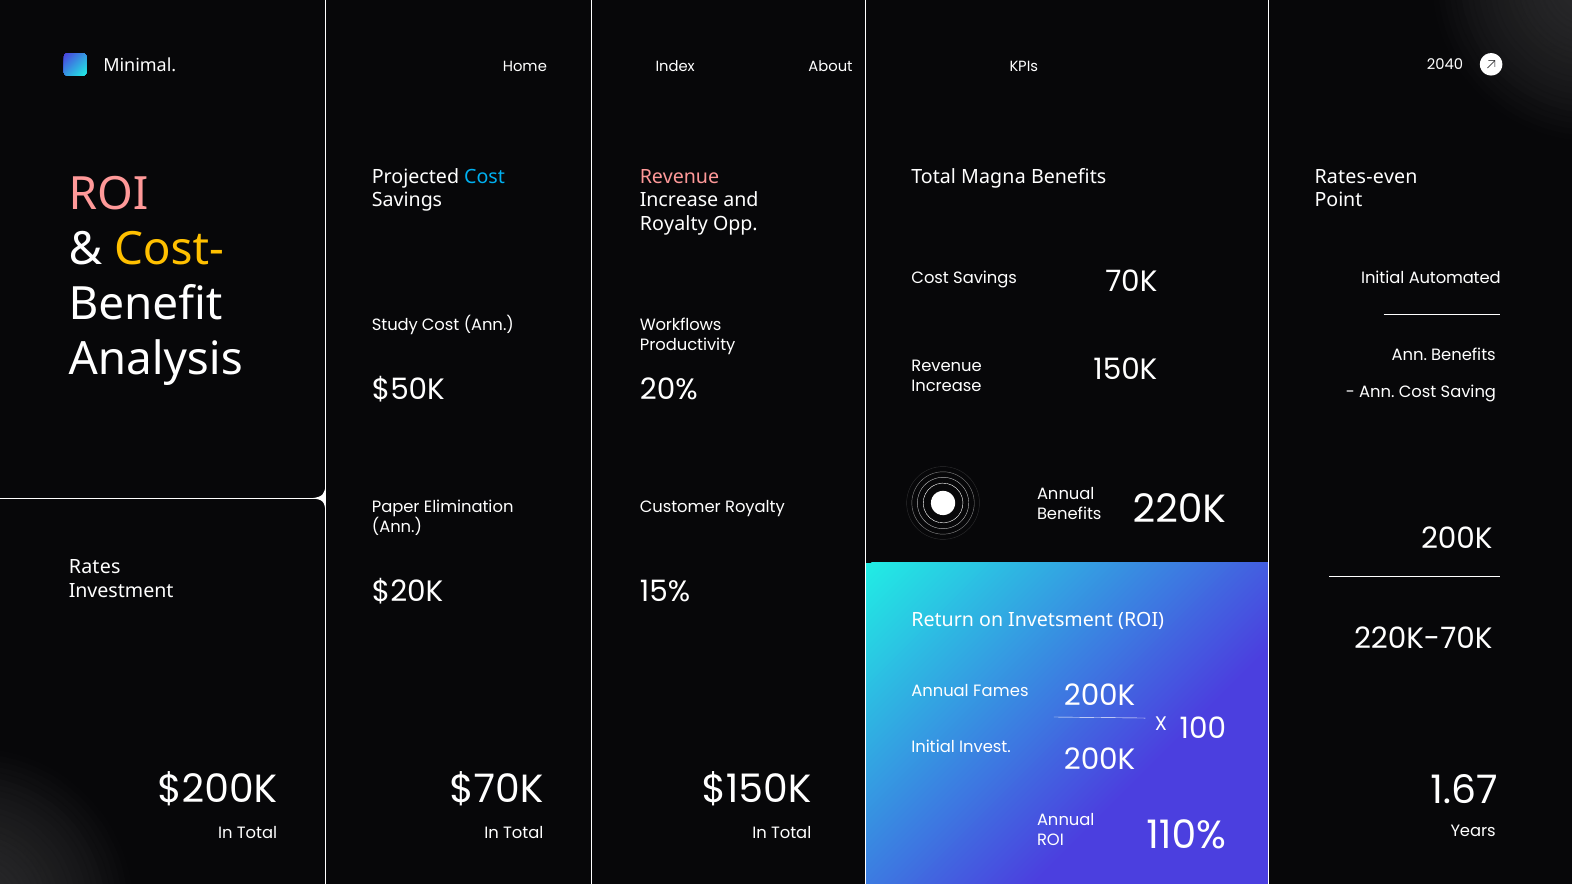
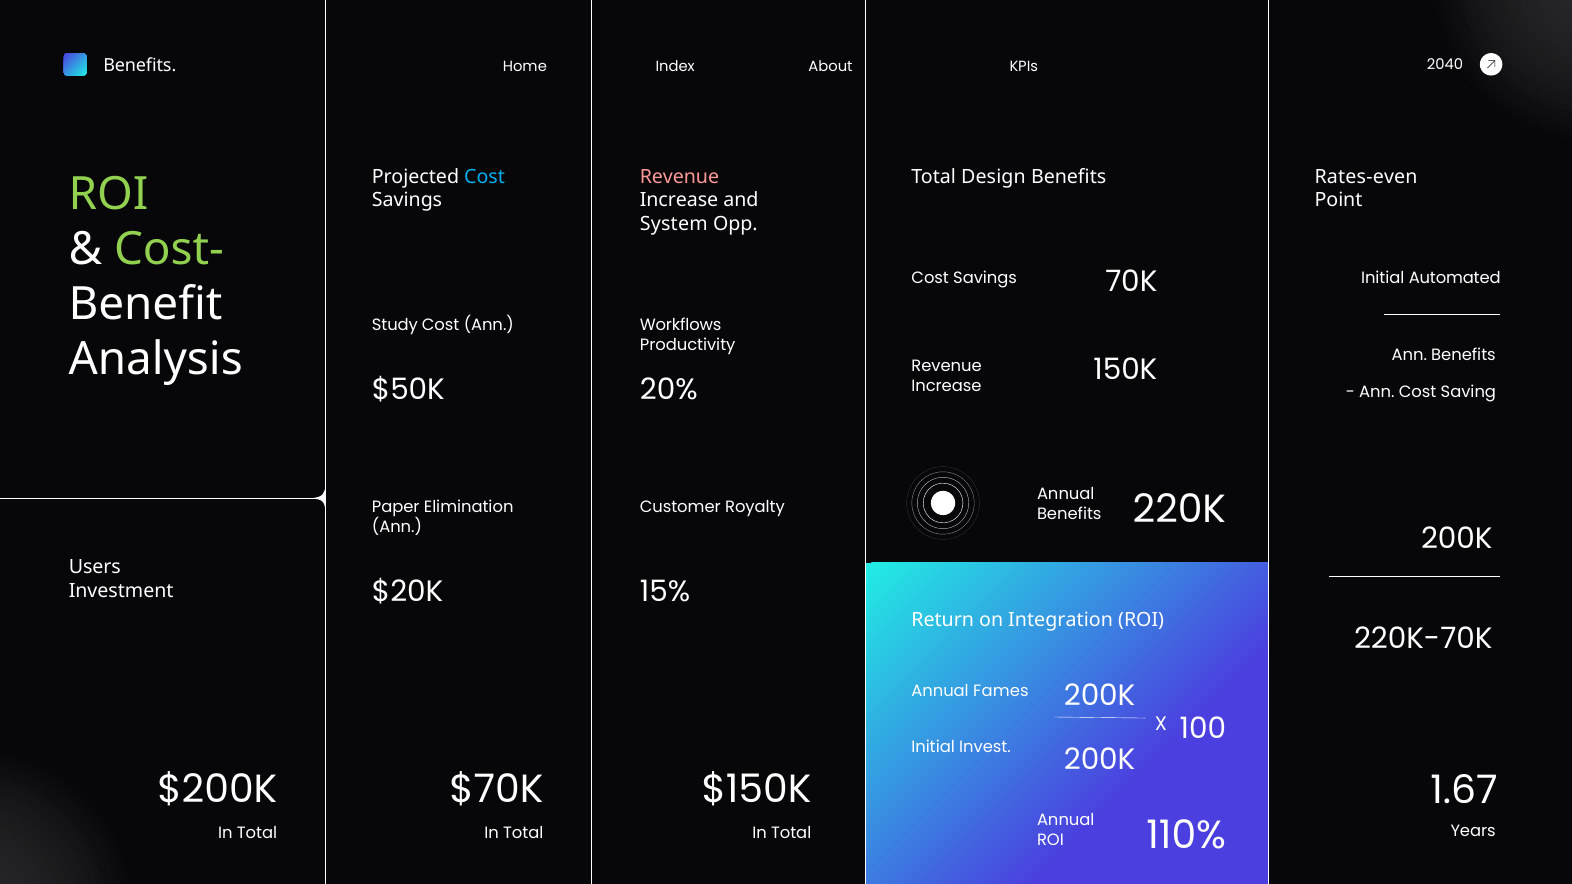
Minimal: Minimal -> Benefits (140, 65)
Magna: Magna -> Design (993, 177)
ROI colour: pink -> light green (109, 194)
Royalty: Royalty -> System (674, 224)
Cost- colour: yellow -> light green (169, 249)
Rates: Rates -> Users (95, 567)
Invetsment: Invetsment -> Integration (1061, 620)
